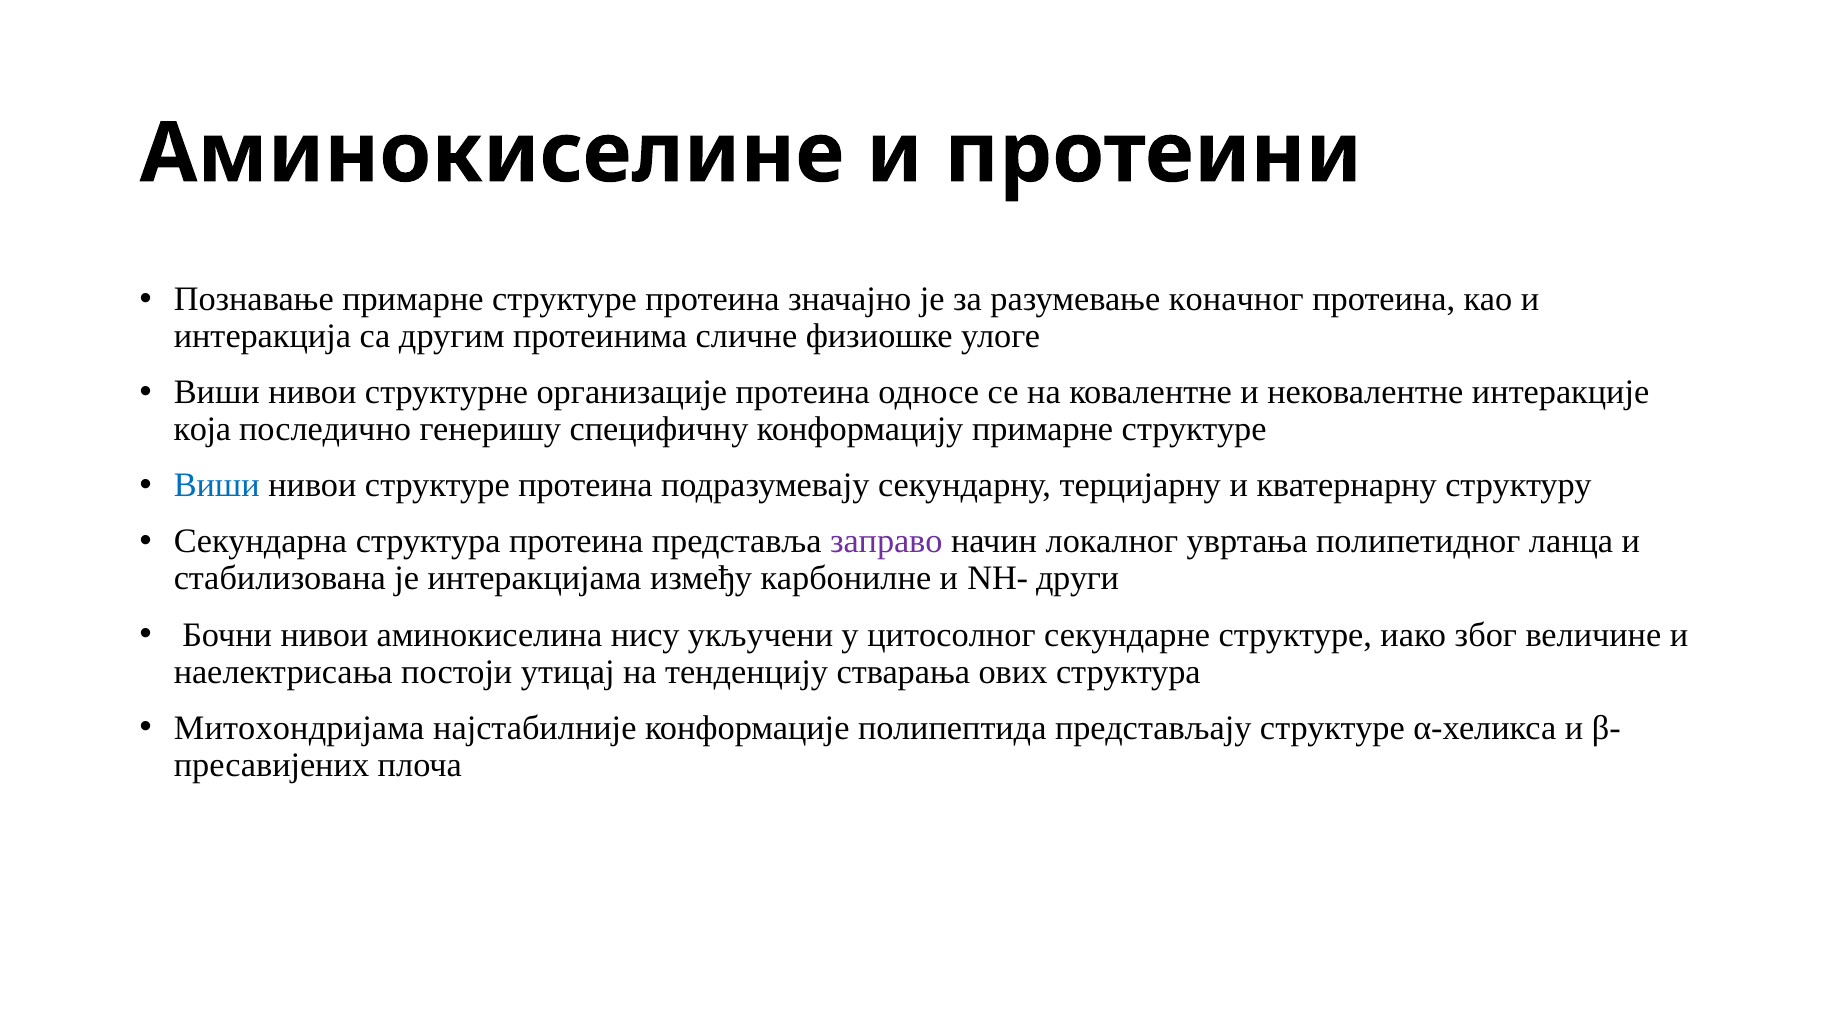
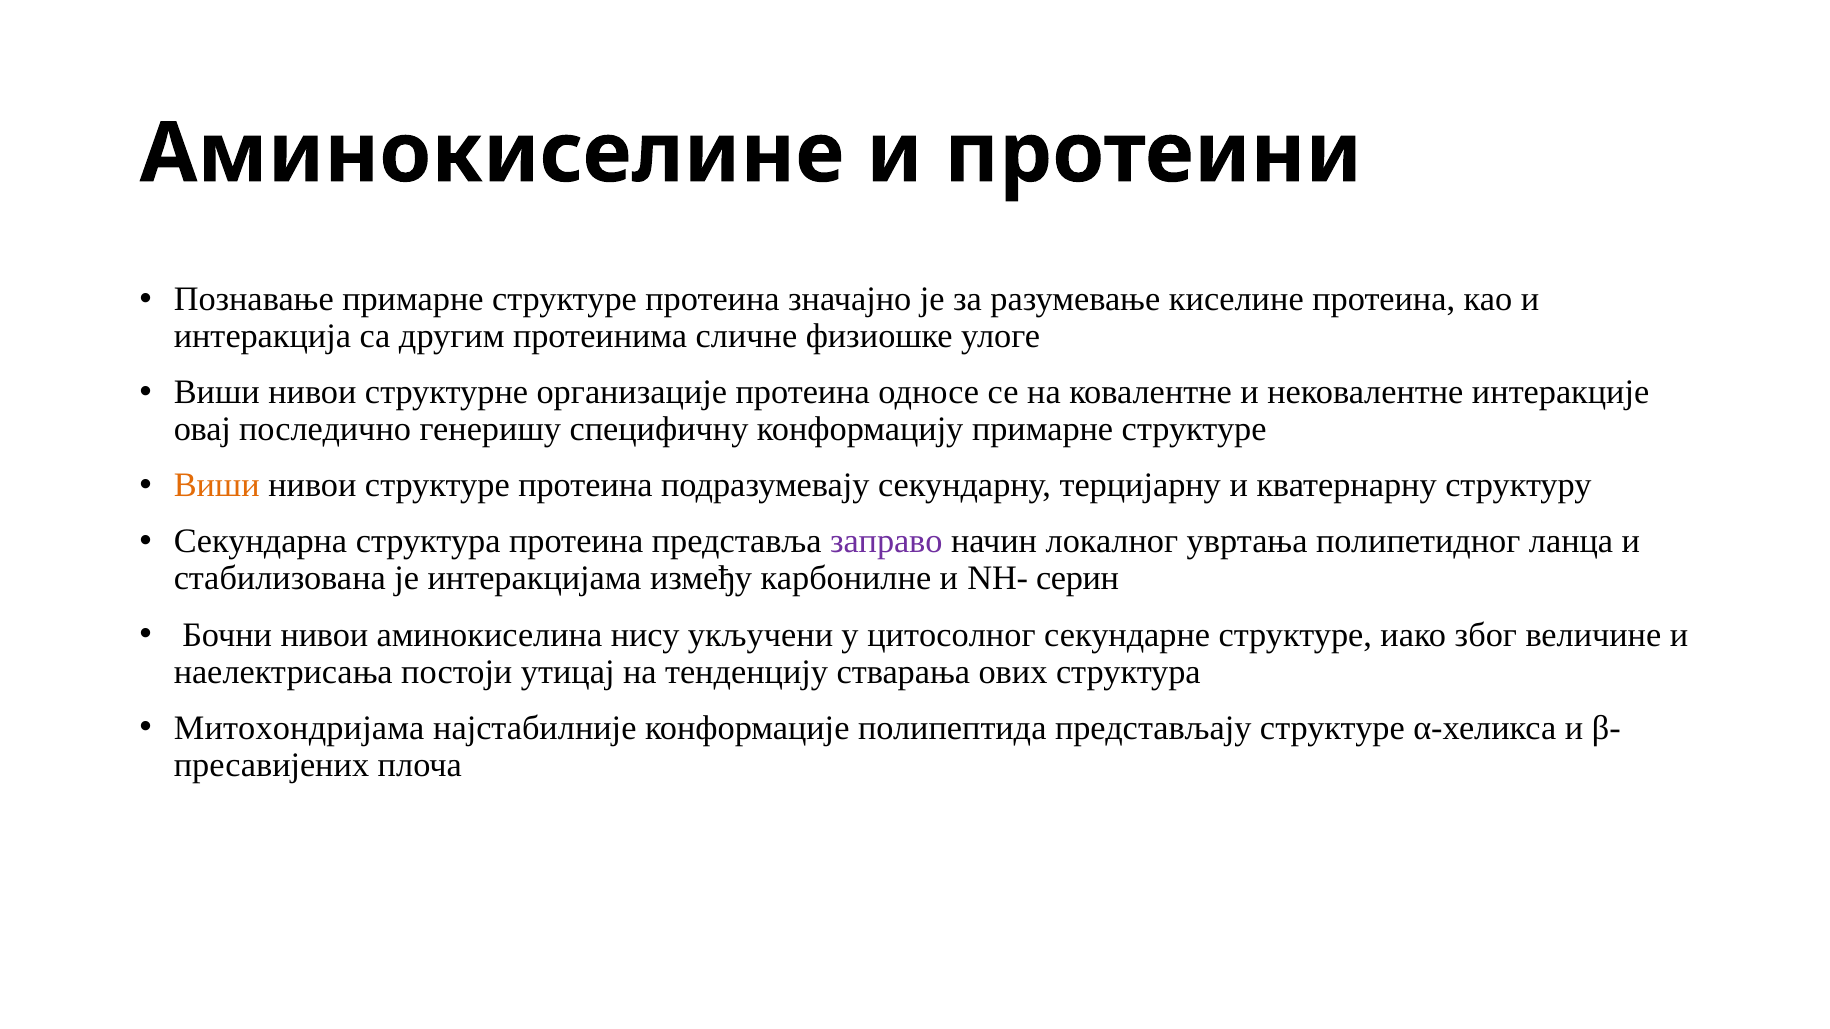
коначног: коначног -> киселине (1236, 299)
која: која -> овај (202, 429)
Виши colour: blue -> orange (217, 486)
други: други -> серин (1078, 579)
